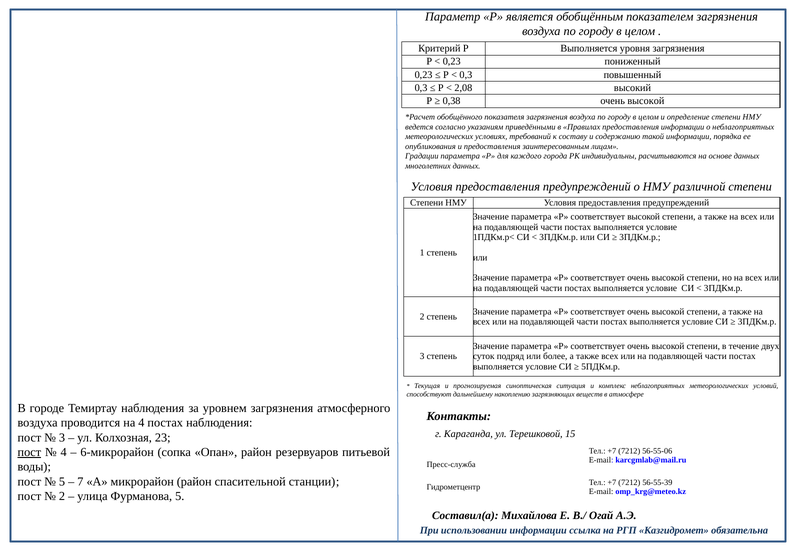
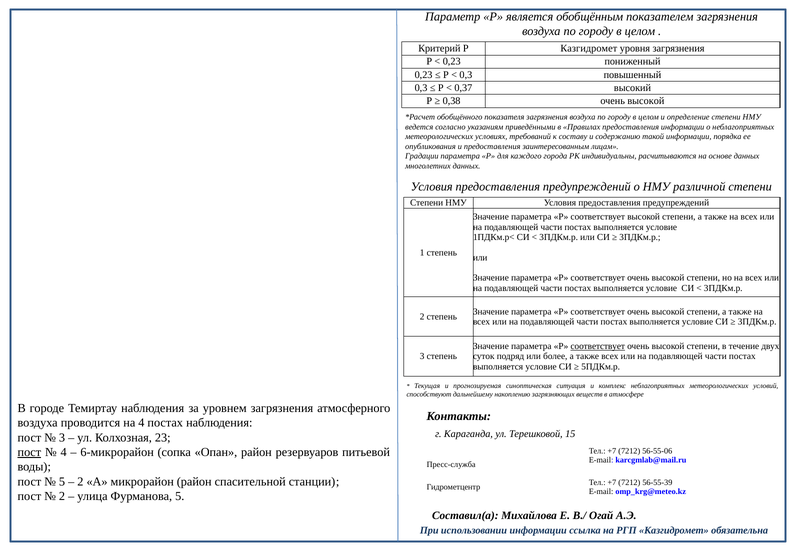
Р Выполняется: Выполняется -> Казгидромет (589, 48)
2,08: 2,08 -> 0,37 (463, 88)
соответствует underline: none -> present (598, 346)
7: 7 -> 2 (80, 482)
